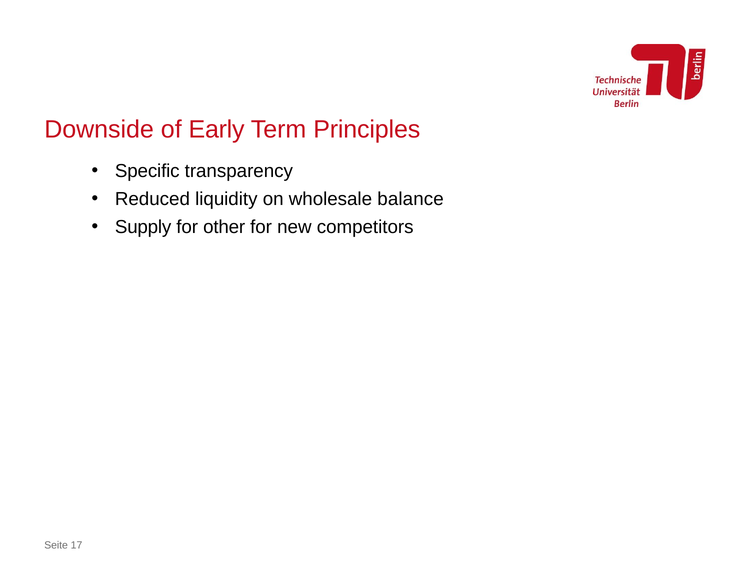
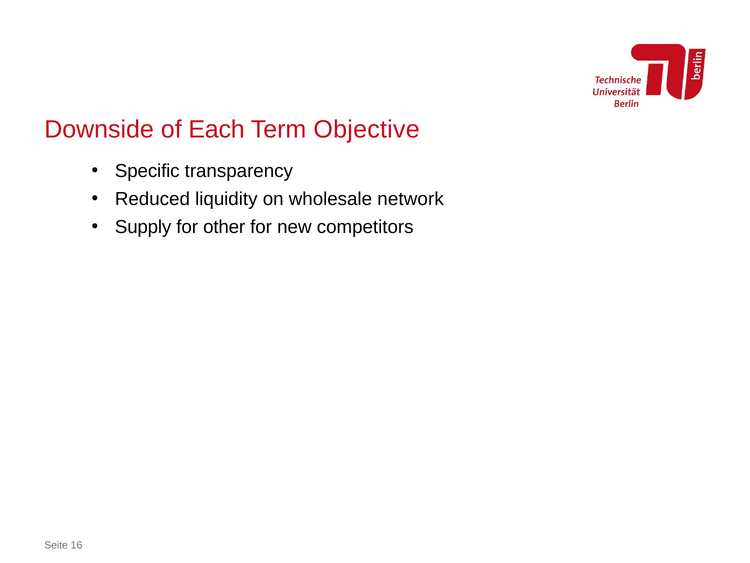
Early: Early -> Each (217, 129)
Principles: Principles -> Objective (367, 129)
balance: balance -> network (411, 199)
17: 17 -> 16 (77, 545)
